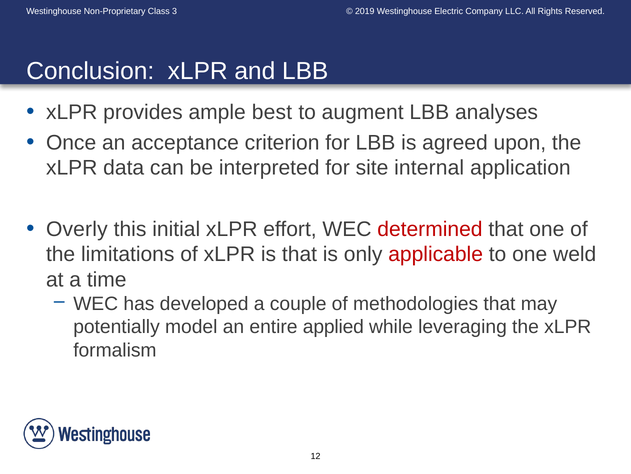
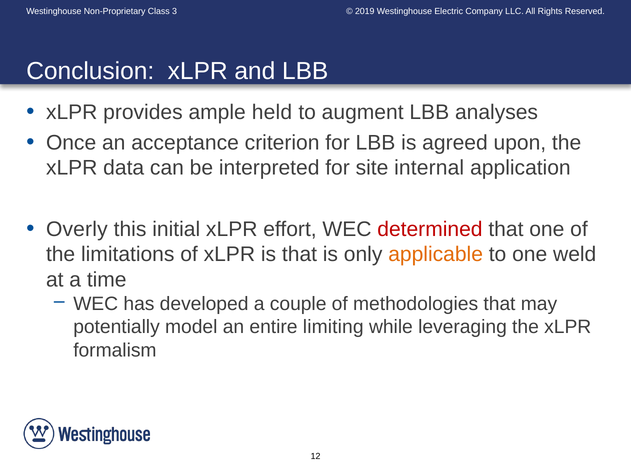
best: best -> held (272, 112)
applicable colour: red -> orange (436, 254)
applied: applied -> limiting (333, 326)
